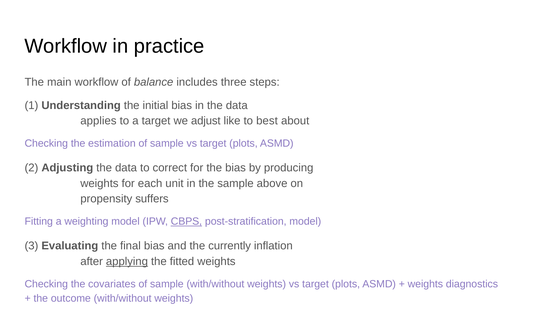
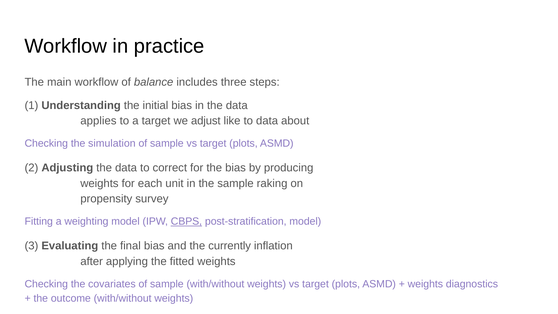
to best: best -> data (267, 121)
estimation: estimation -> simulation (112, 143)
above: above -> raking (272, 183)
suffers: suffers -> survey (152, 199)
applying underline: present -> none (127, 261)
